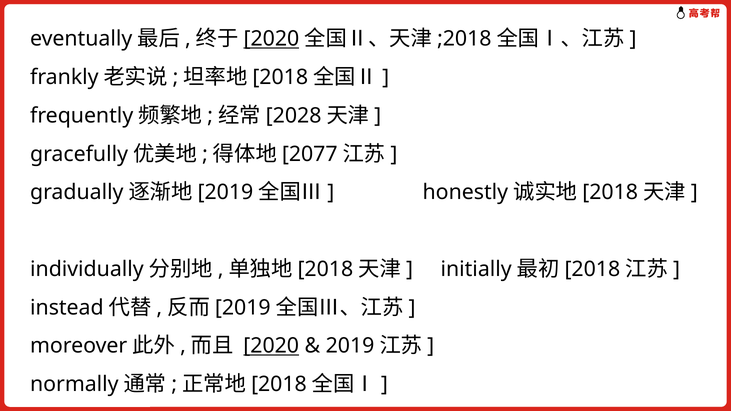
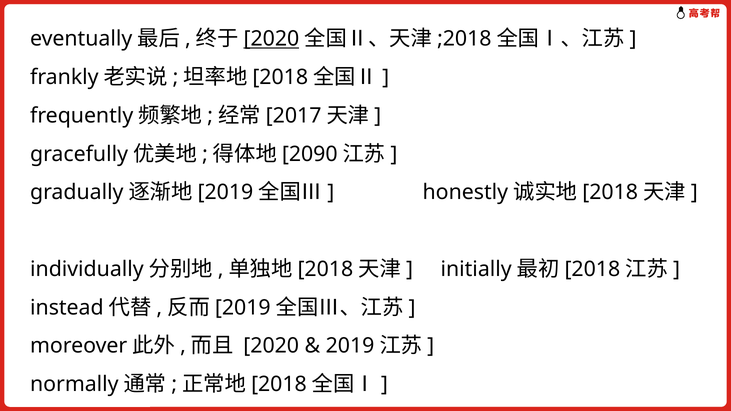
2028: 2028 -> 2017 (294, 116)
2077: 2077 -> 2090 (310, 154)
2020 underline: present -> none (271, 346)
